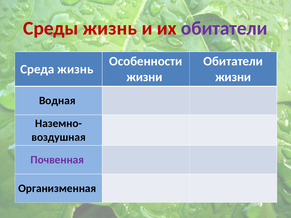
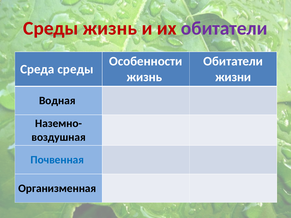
Среда жизнь: жизнь -> среды (75, 69)
жизни: жизни -> жизнь (144, 77)
Почвенная colour: purple -> blue (57, 160)
